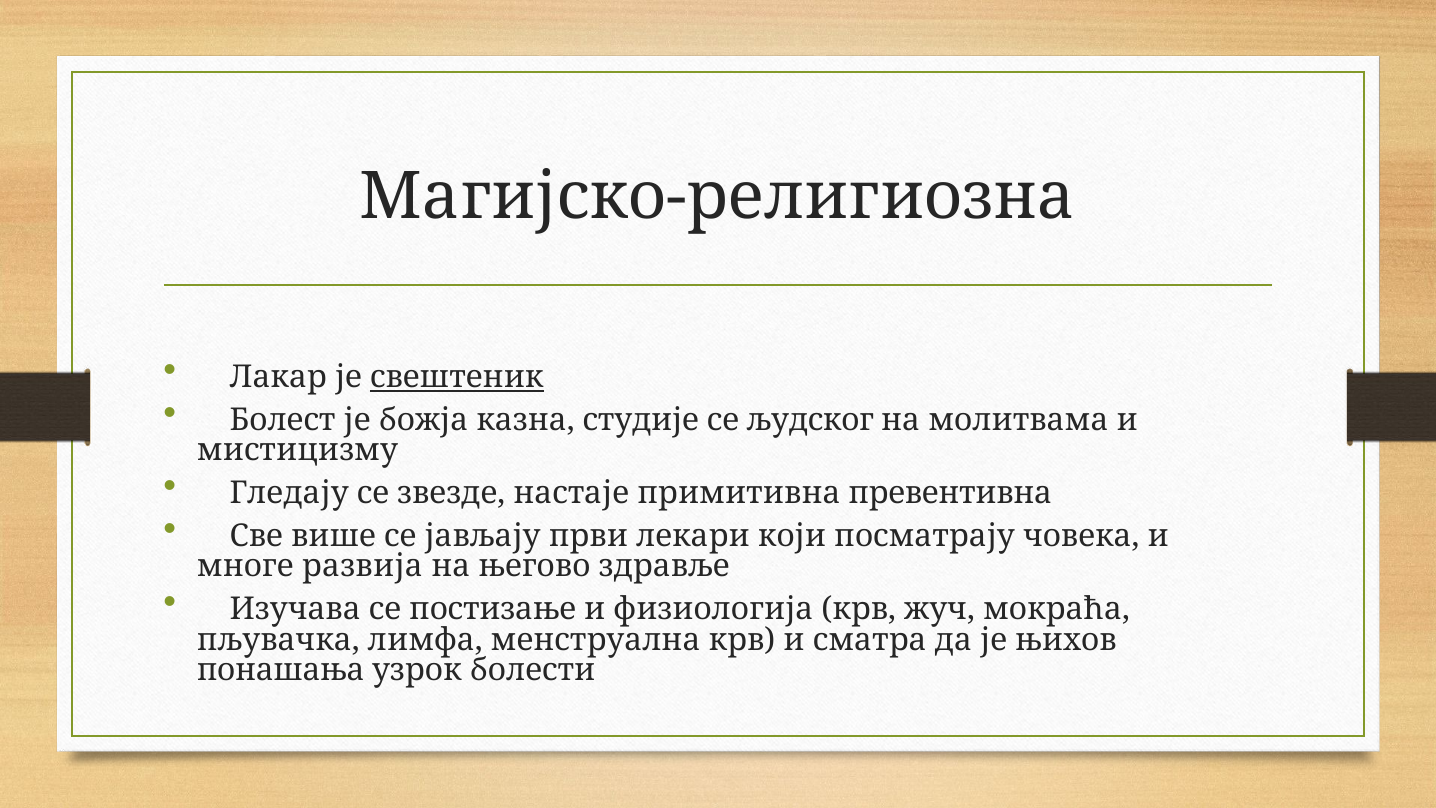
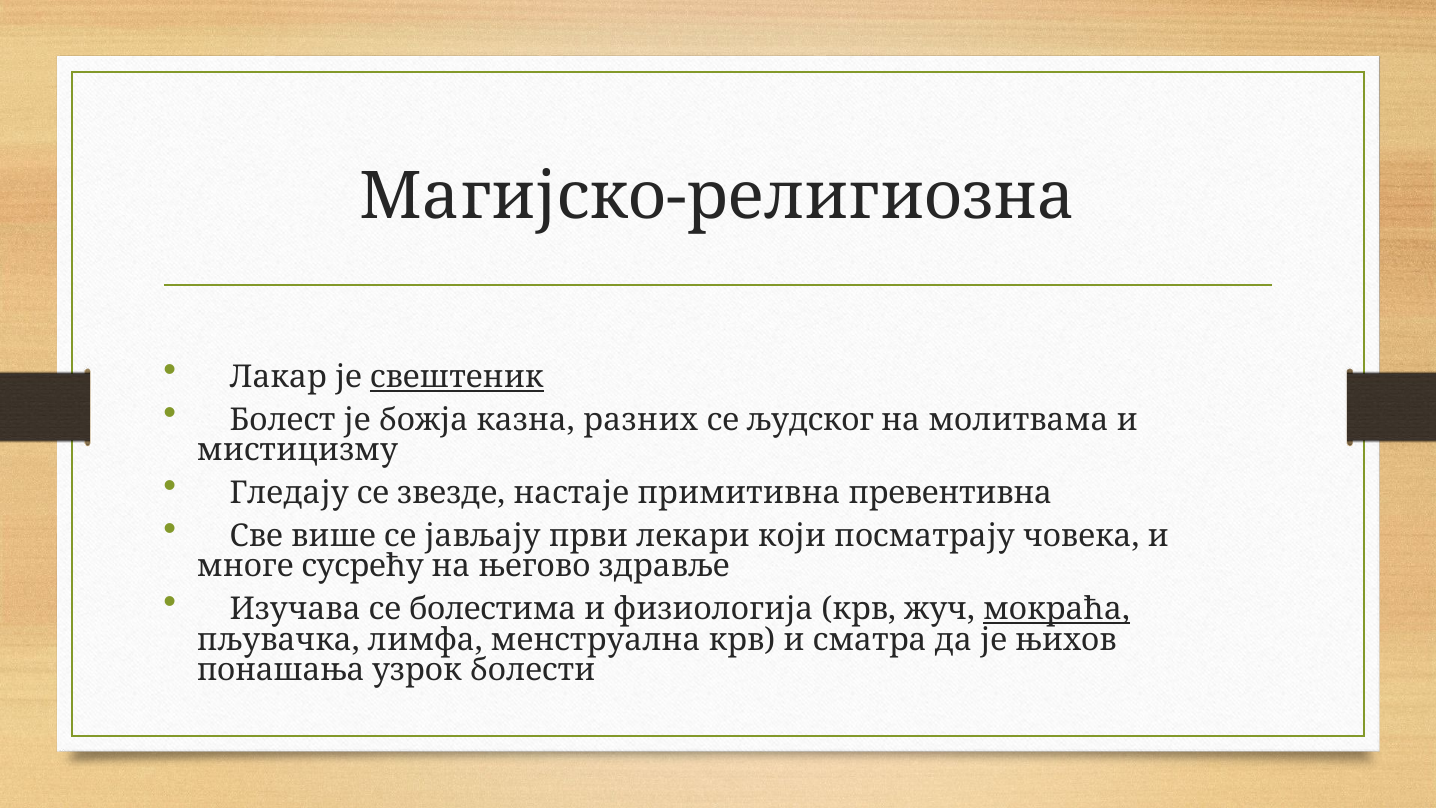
студије: студије -> разних (641, 420)
развија: развија -> сусрећу (363, 566)
постизање: постизање -> болестима (493, 609)
мокраћа underline: none -> present (1056, 609)
